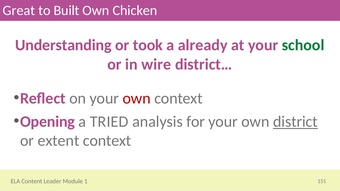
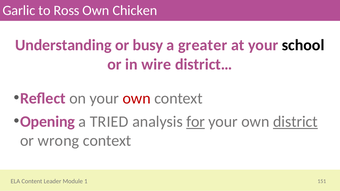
Great: Great -> Garlic (19, 10)
Built: Built -> Ross (67, 10)
took: took -> busy (148, 45)
already: already -> greater (203, 45)
school colour: green -> black (303, 45)
for underline: none -> present (196, 122)
extent: extent -> wrong (58, 141)
